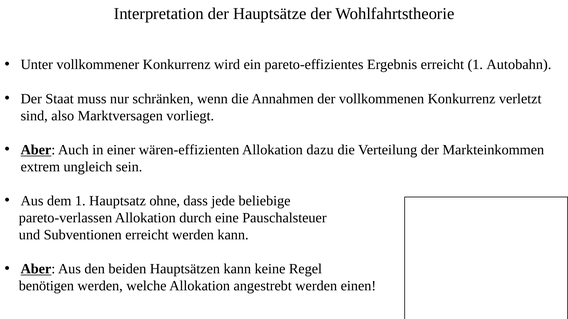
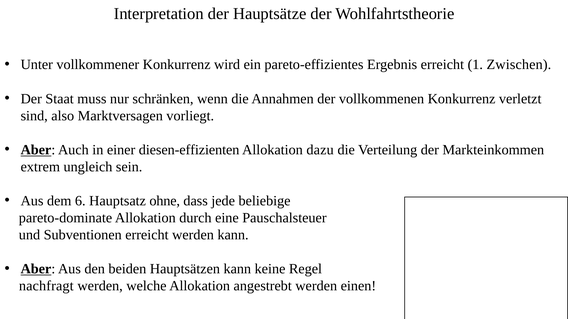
Autobahn: Autobahn -> Zwischen (519, 65)
wären-effizienten: wären-effizienten -> diesen-effizienten (189, 150)
dem 1: 1 -> 6 (80, 201)
pareto-verlassen: pareto-verlassen -> pareto-dominate (66, 218)
benötigen: benötigen -> nachfragt (46, 286)
